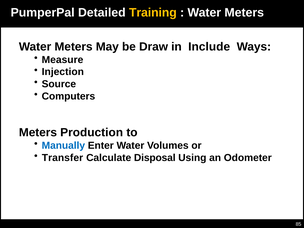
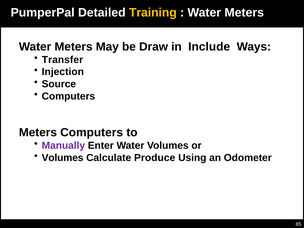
Measure: Measure -> Transfer (62, 60)
Meters Production: Production -> Computers (92, 132)
Manually colour: blue -> purple (63, 145)
Transfer: Transfer -> Volumes (63, 158)
Disposal: Disposal -> Produce (155, 158)
